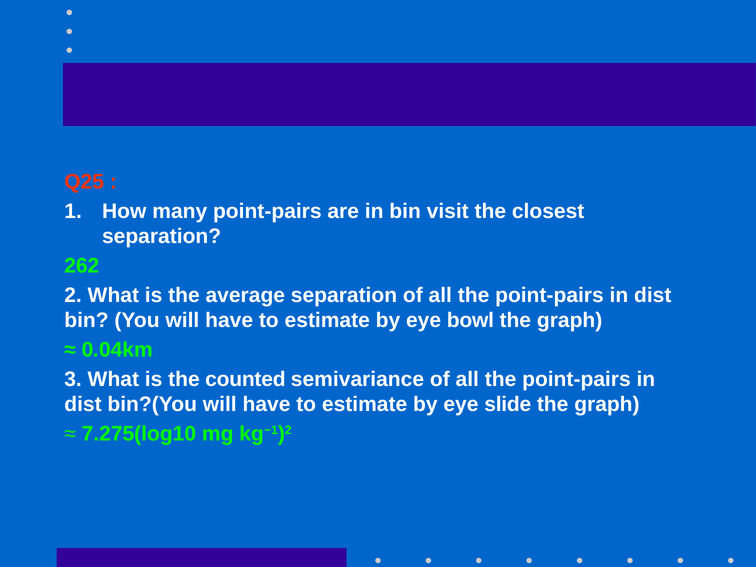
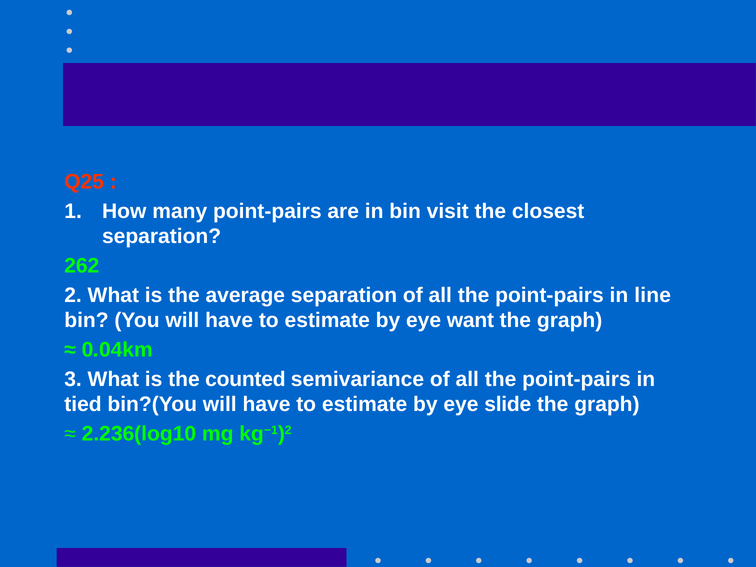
dist: dist -> line (653, 295)
bowl: bowl -> want (470, 320)
dist: dist -> tied (83, 404)
7.275(log10: 7.275(log10 -> 2.236(log10 (139, 434)
